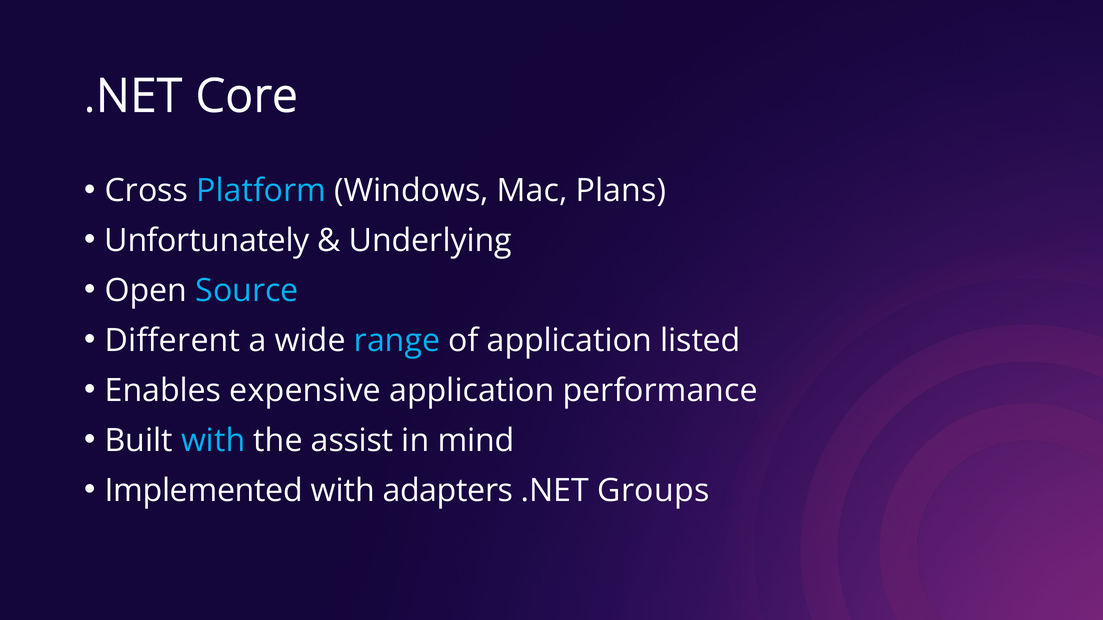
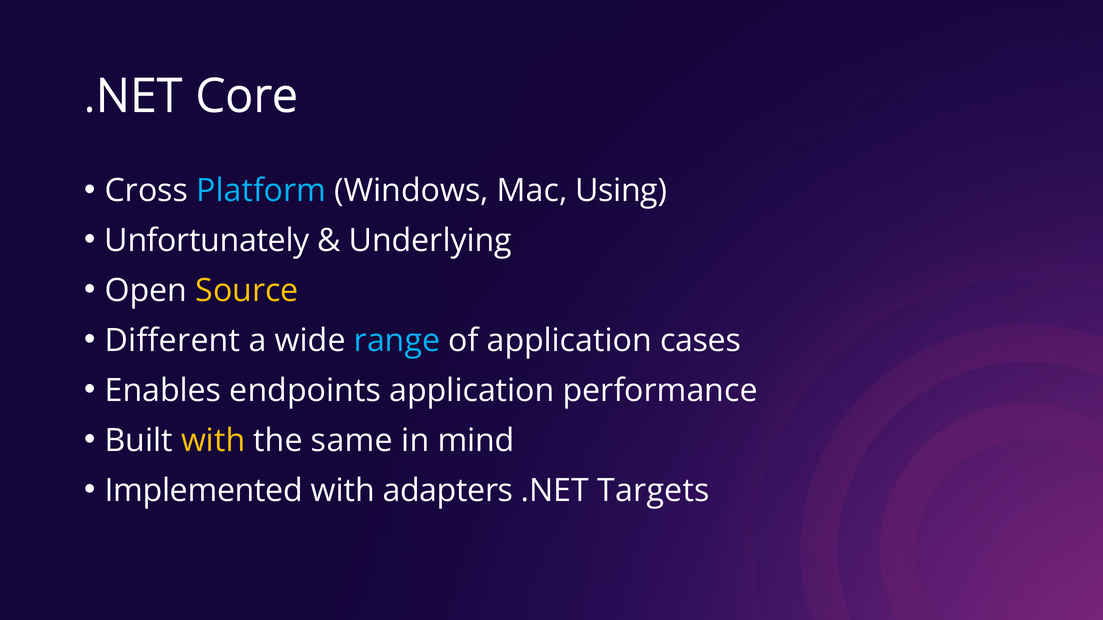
Plans: Plans -> Using (621, 191)
Source colour: light blue -> yellow (247, 291)
listed: listed -> cases (701, 341)
expensive: expensive -> endpoints (305, 391)
with colour: light blue -> yellow (213, 441)
assist: assist -> same (352, 441)
Groups: Groups -> Targets (653, 491)
